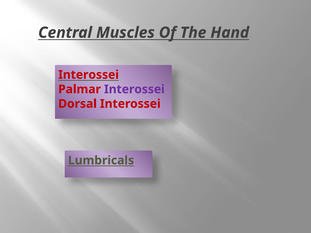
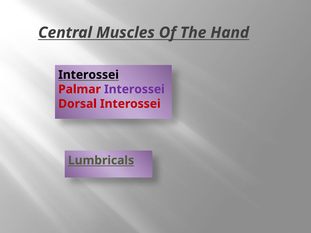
Interossei colour: red -> black (89, 75)
